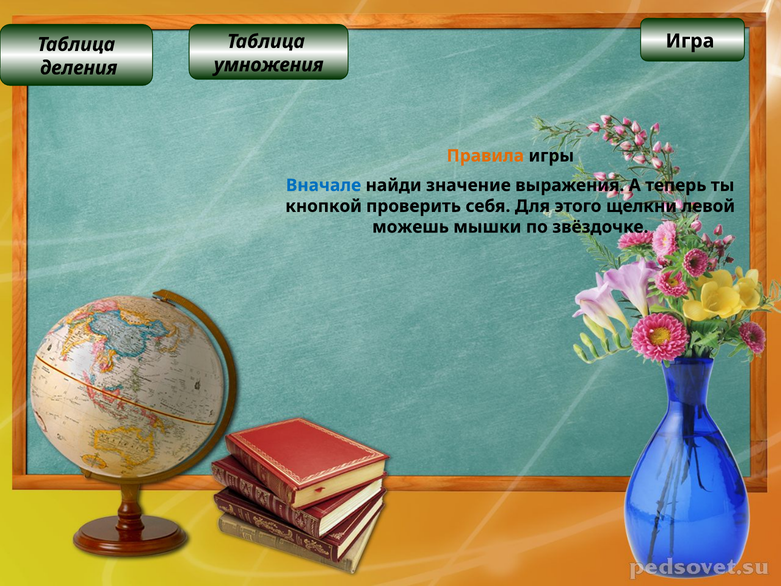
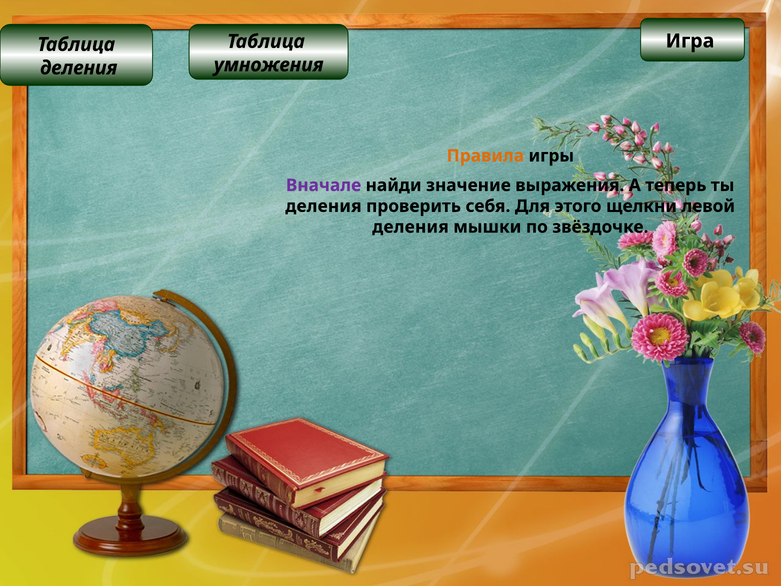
Вначале colour: blue -> purple (323, 185)
кнопкой: кнопкой -> деления (323, 206)
можешь: можешь -> деления (410, 227)
